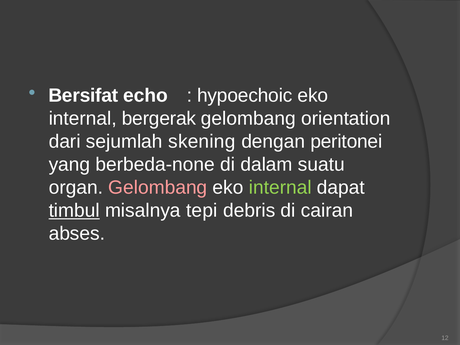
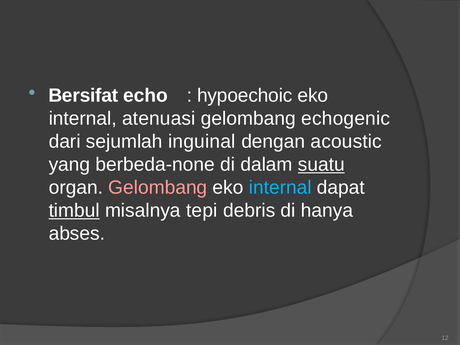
bergerak: bergerak -> atenuasi (159, 119)
orientation: orientation -> echogenic (346, 119)
skening: skening -> inguinal (202, 142)
peritonei: peritonei -> acoustic (346, 142)
suatu underline: none -> present (321, 165)
internal colour: light green -> light blue (280, 188)
cairan: cairan -> hanya (327, 211)
